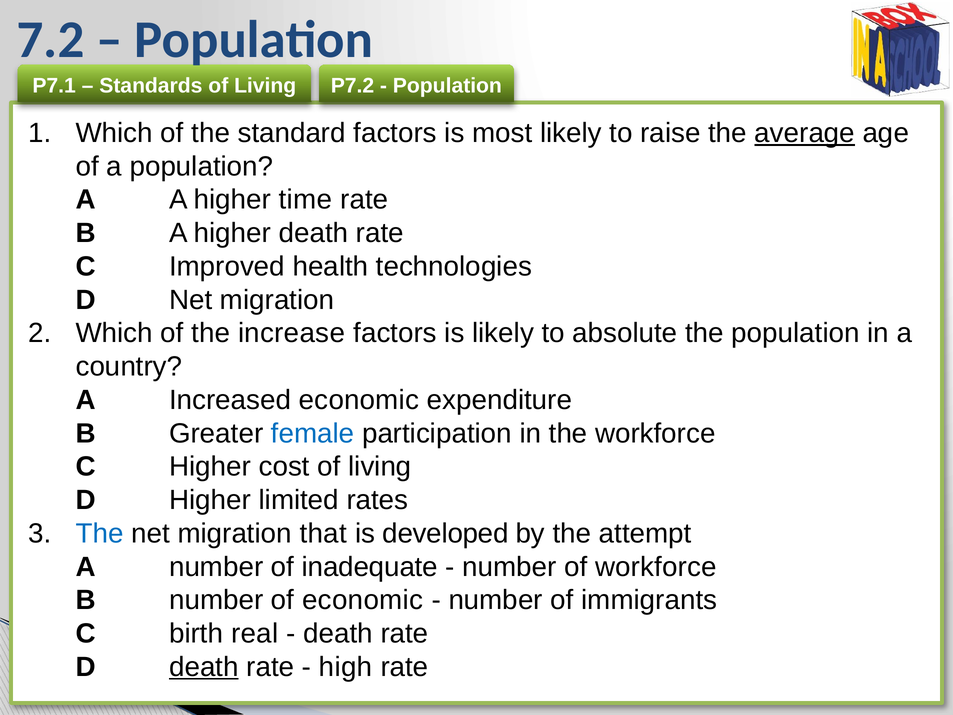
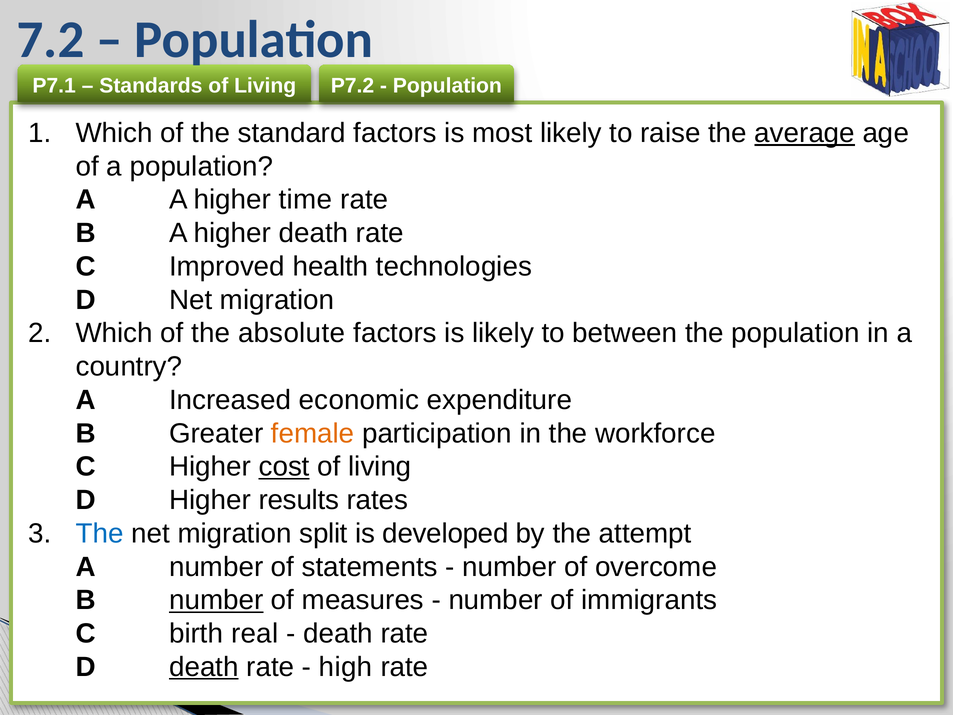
increase: increase -> absolute (292, 333)
absolute: absolute -> between (625, 333)
female colour: blue -> orange (313, 433)
cost underline: none -> present (284, 467)
limited: limited -> results (299, 500)
that: that -> split (324, 533)
inadequate: inadequate -> statements (370, 567)
of workforce: workforce -> overcome (656, 567)
number underline: none -> present (216, 600)
of economic: economic -> measures (363, 600)
